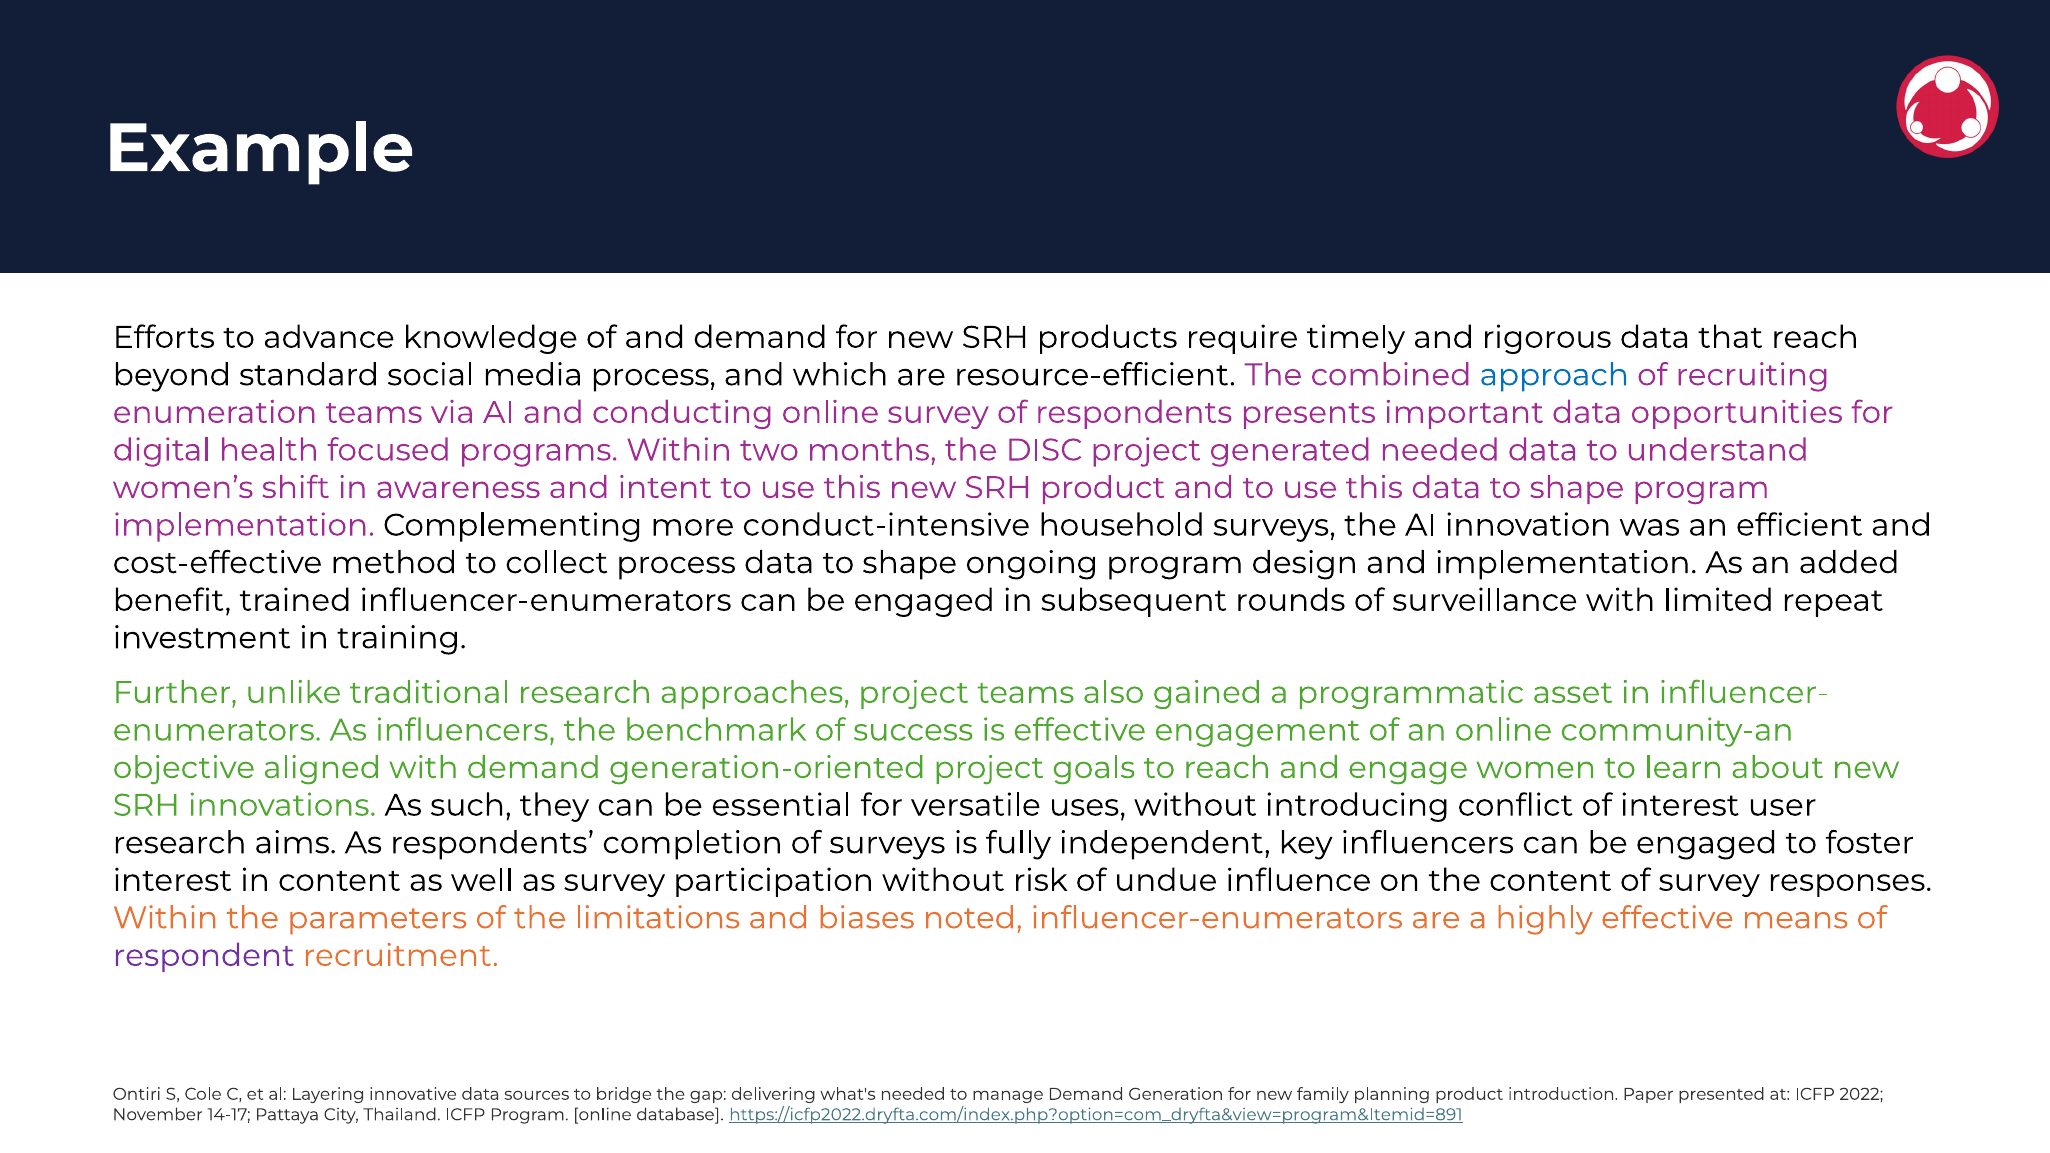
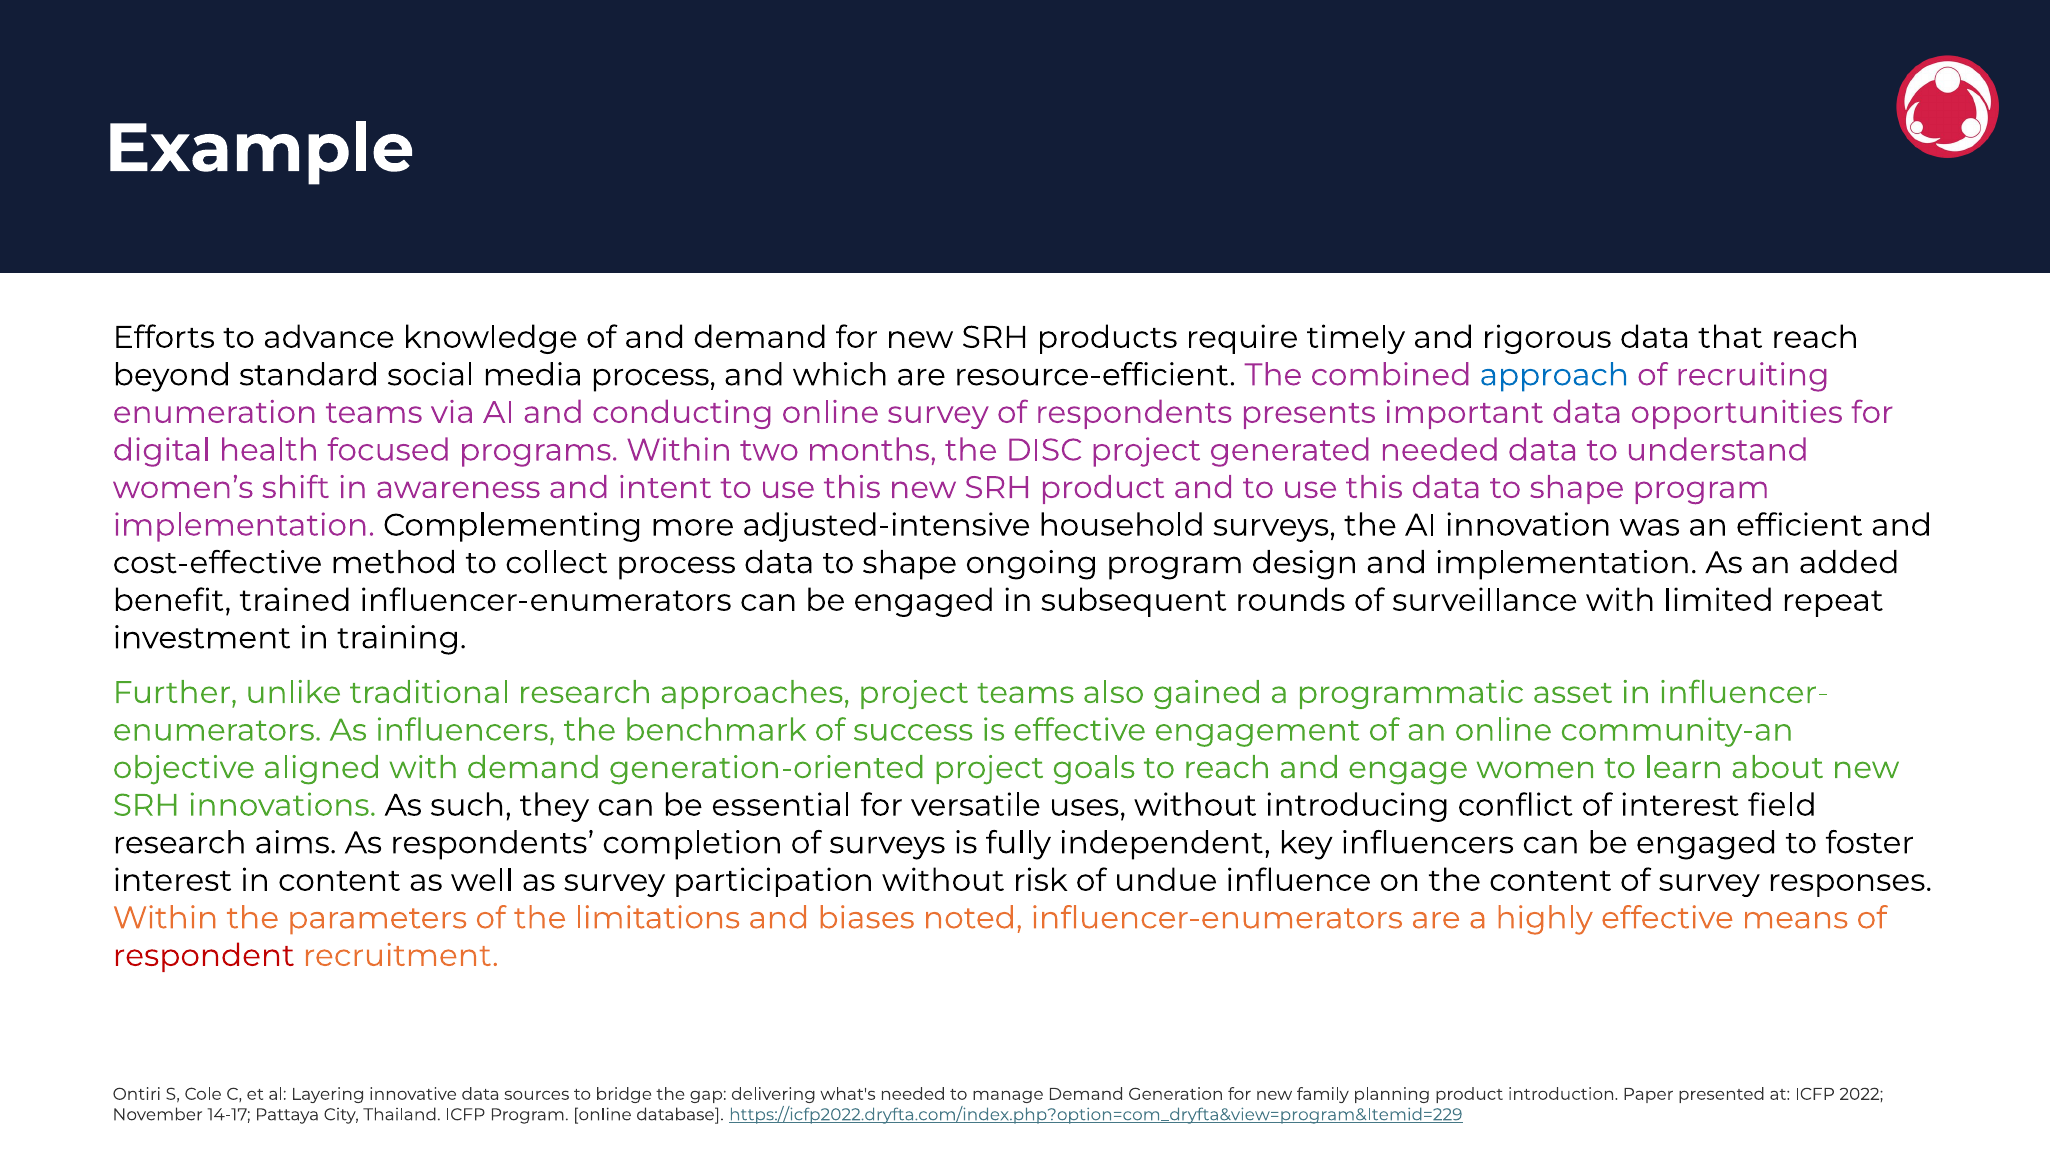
conduct-intensive: conduct-intensive -> adjusted-intensive (886, 525)
user: user -> field (1782, 805)
respondent colour: purple -> red (204, 956)
https://icfp2022.dryfta.com/index.php?option=com_dryfta&view=program&Itemid=891: https://icfp2022.dryfta.com/index.php?option=com_dryfta&view=program&Itemid=891 -> https://icfp2022.dryfta.com/index.php?option=com_dryfta&view=program&Itemid=229 (1096, 1115)
